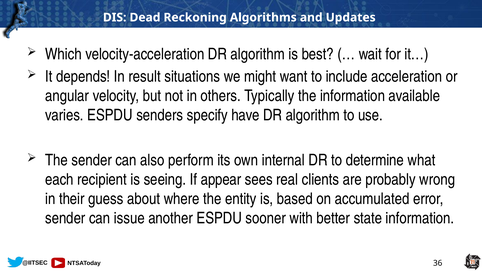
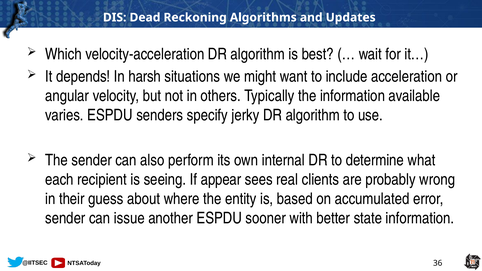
result: result -> harsh (145, 77)
have: have -> jerky (245, 115)
